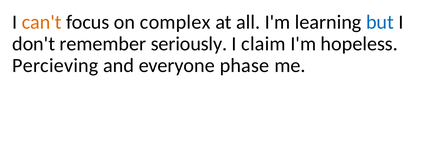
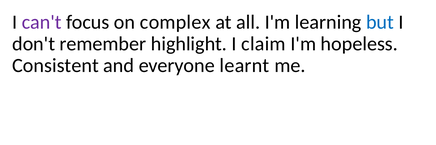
can't colour: orange -> purple (42, 22)
seriously: seriously -> highlight (189, 44)
Percieving: Percieving -> Consistent (55, 66)
phase: phase -> learnt (244, 66)
